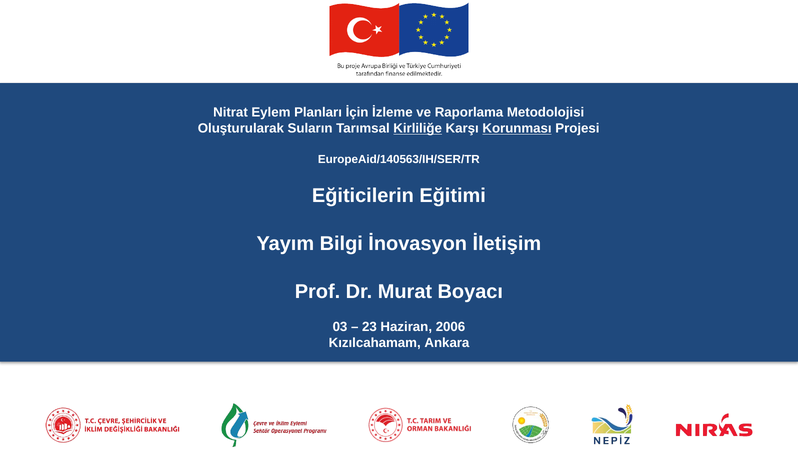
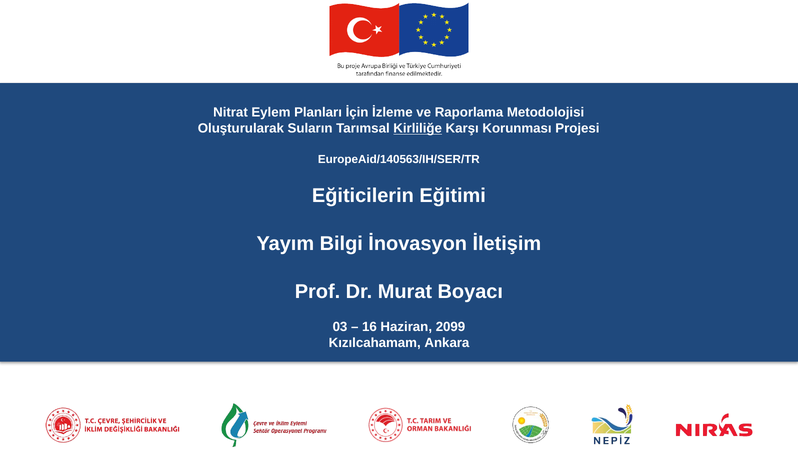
Korunması underline: present -> none (517, 128)
23: 23 -> 16 (369, 327)
2006: 2006 -> 2099 (450, 327)
